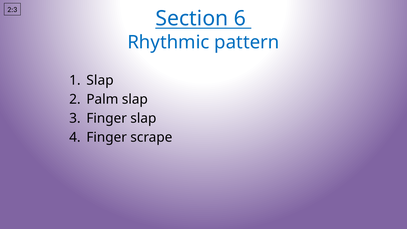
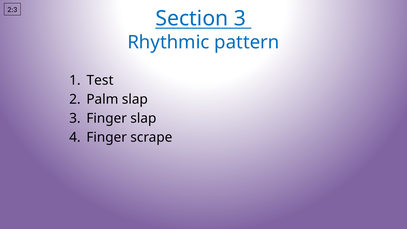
Section 6: 6 -> 3 (240, 19)
1 Slap: Slap -> Test (100, 80)
